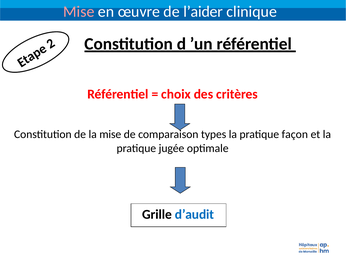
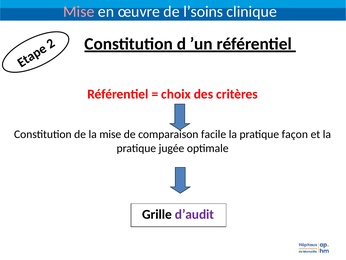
l’aider: l’aider -> l’soins (203, 12)
types: types -> facile (214, 134)
d’audit colour: blue -> purple (195, 214)
